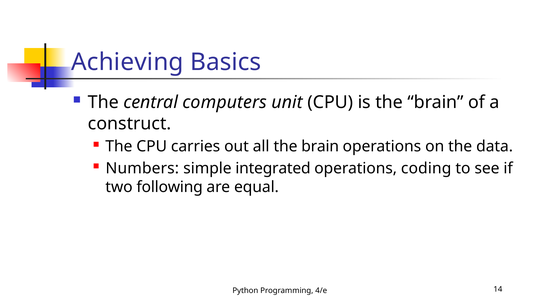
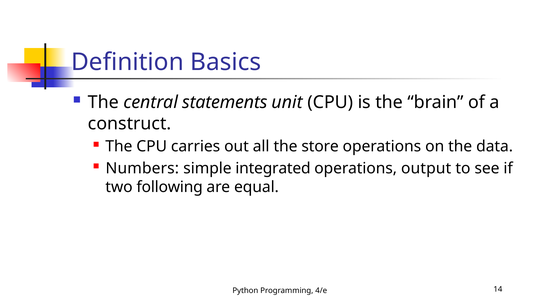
Achieving: Achieving -> Definition (127, 62)
computers: computers -> statements (225, 102)
all the brain: brain -> store (320, 146)
coding: coding -> output (426, 168)
